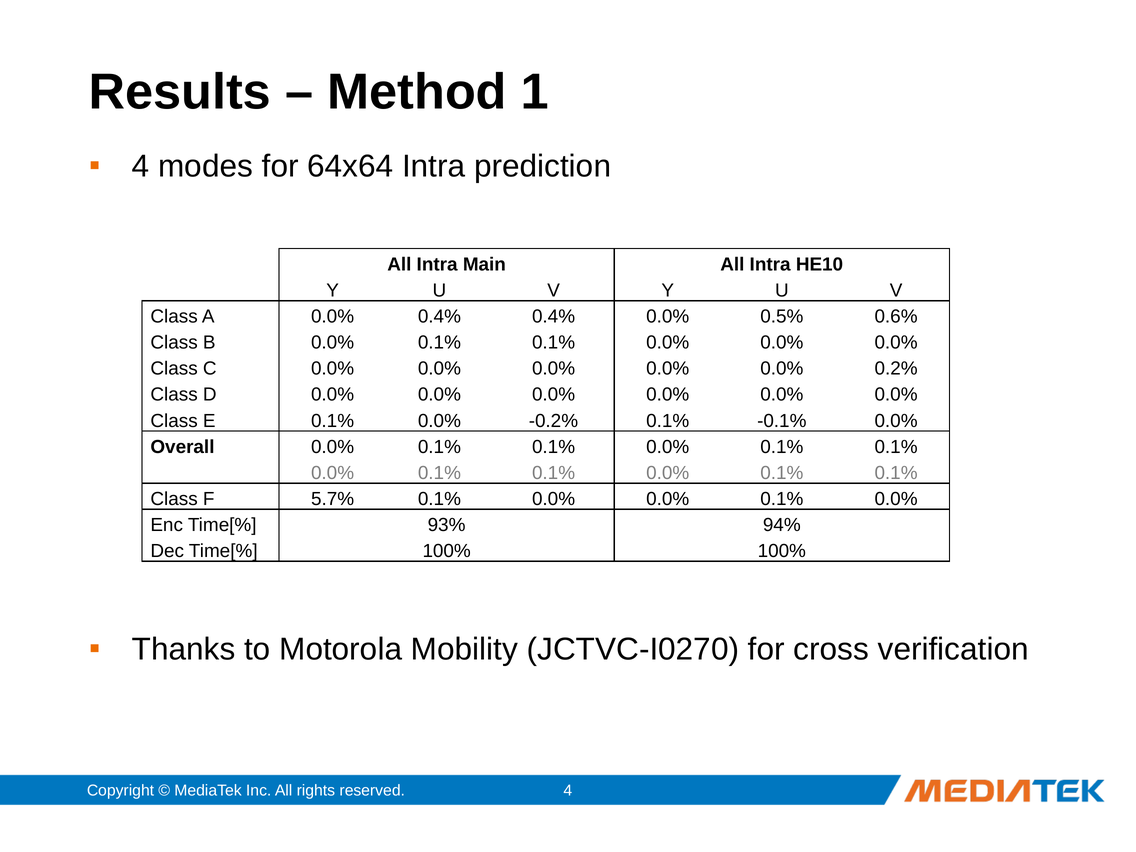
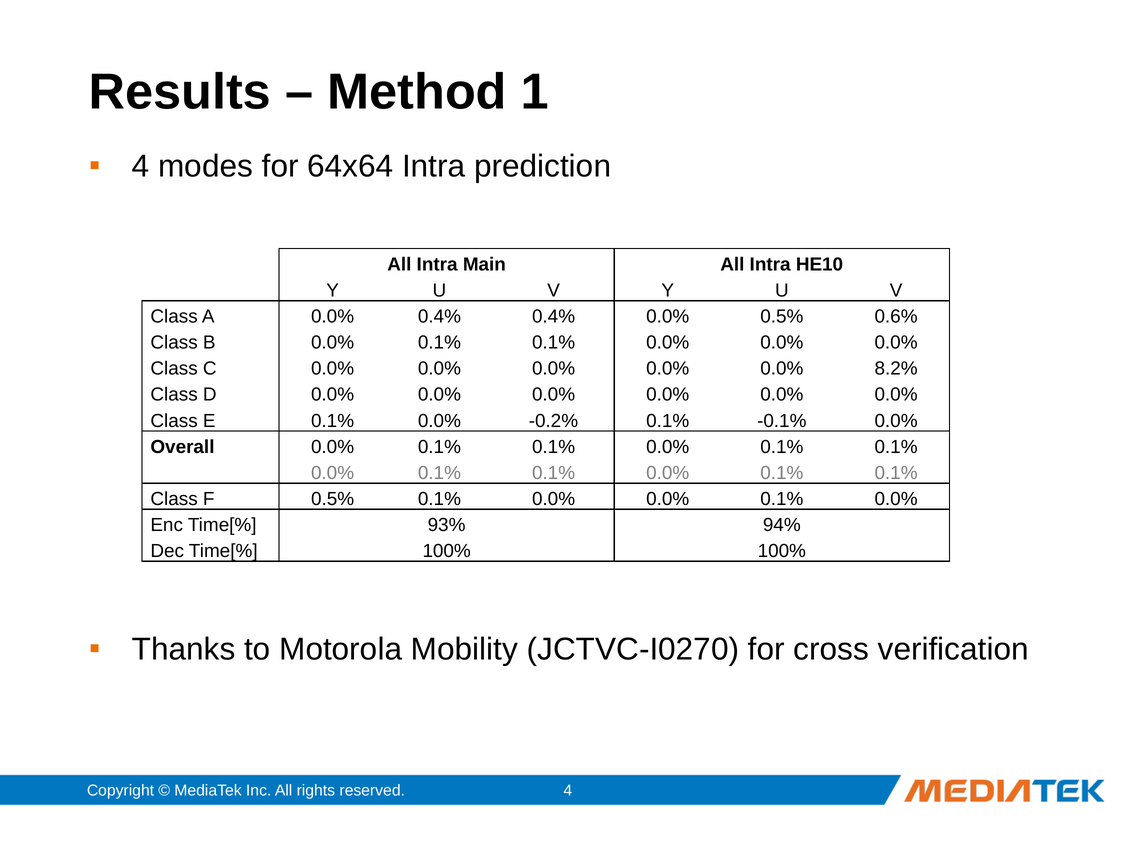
0.2%: 0.2% -> 8.2% (896, 369)
F 5.7%: 5.7% -> 0.5% (333, 499)
